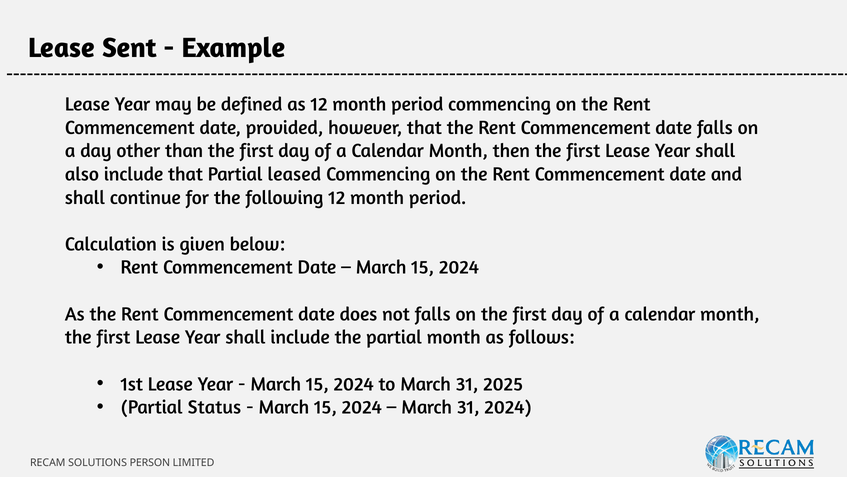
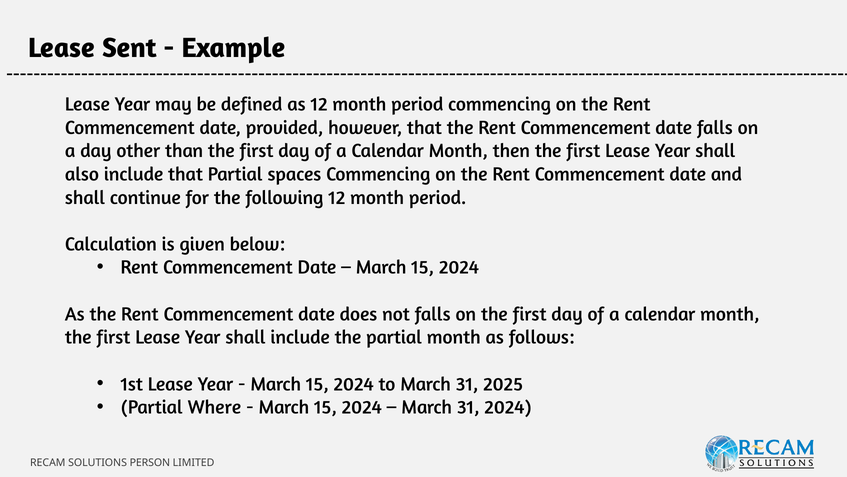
leased: leased -> spaces (294, 174)
Status: Status -> Where (214, 407)
